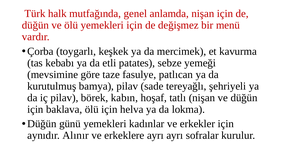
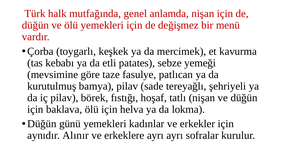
kabın: kabın -> fıstığı (124, 98)
